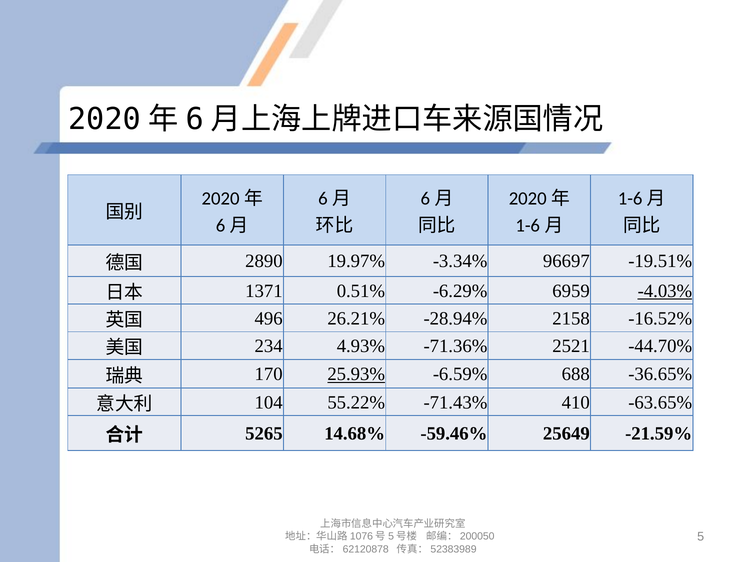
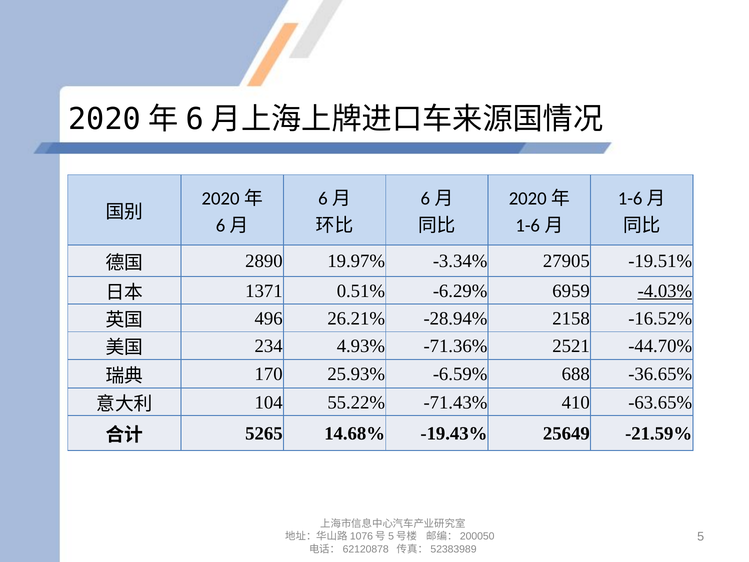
96697: 96697 -> 27905 (566, 261)
25.93% underline: present -> none (356, 374)
-59.46%: -59.46% -> -19.43% (454, 433)
